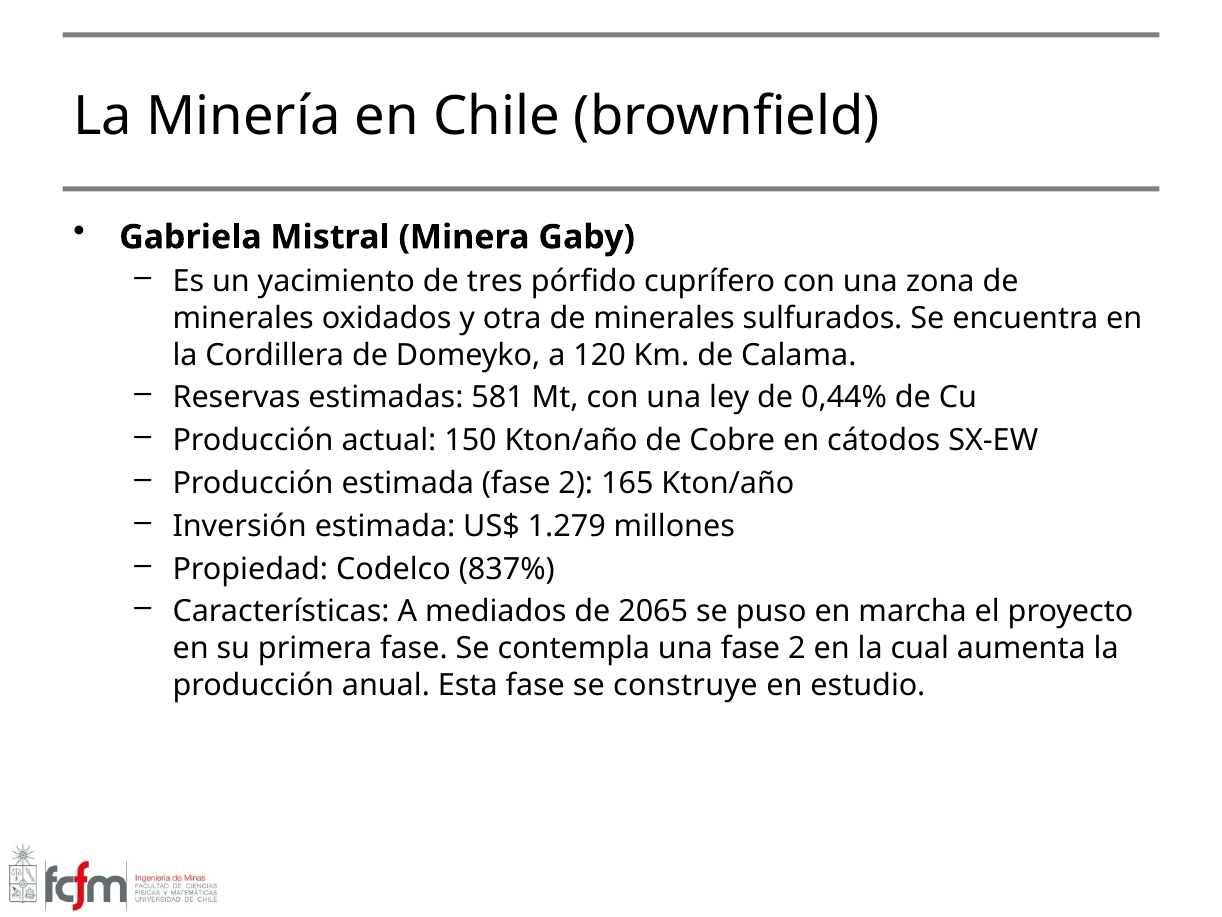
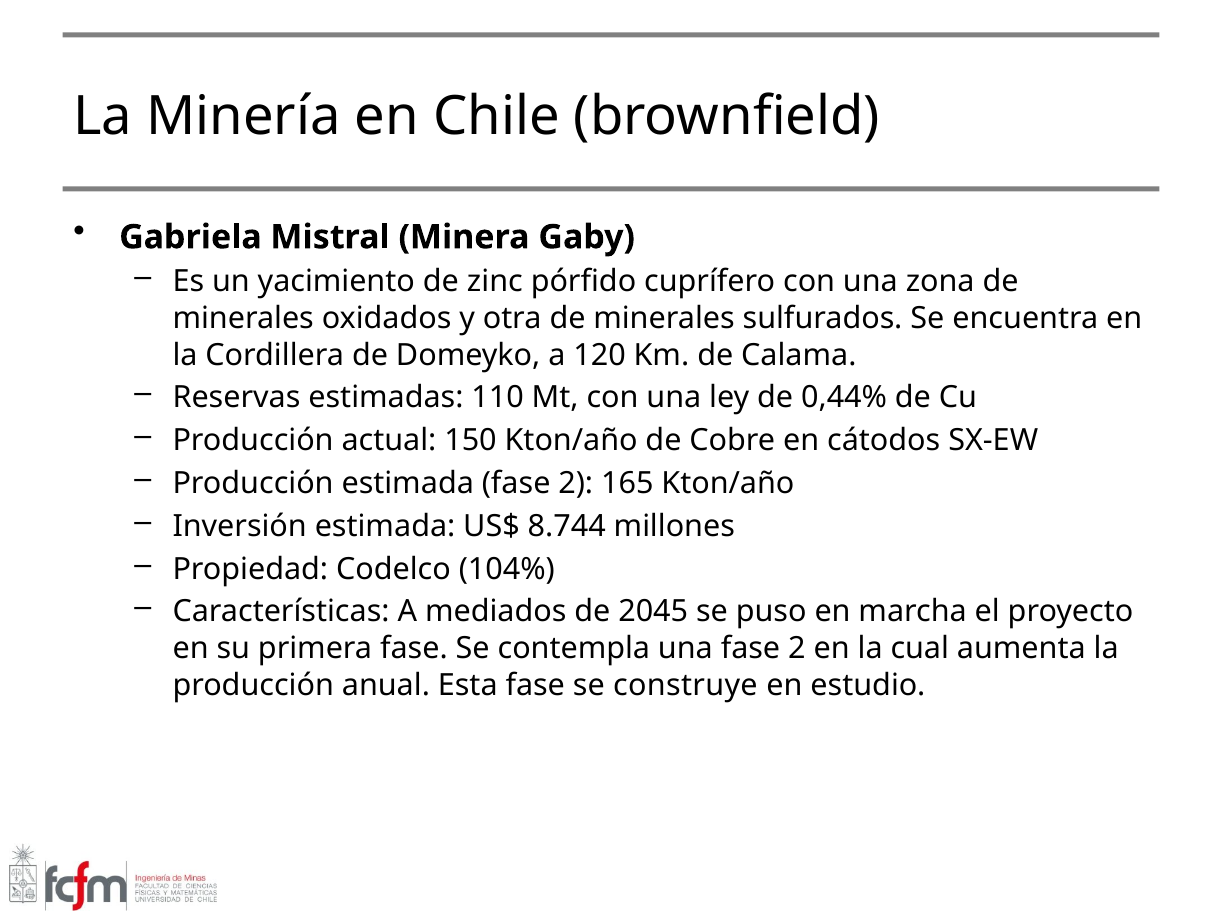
tres: tres -> zinc (495, 282)
581: 581 -> 110 (498, 398)
1.279: 1.279 -> 8.744 (567, 526)
837%: 837% -> 104% (507, 569)
2065: 2065 -> 2045 (653, 612)
